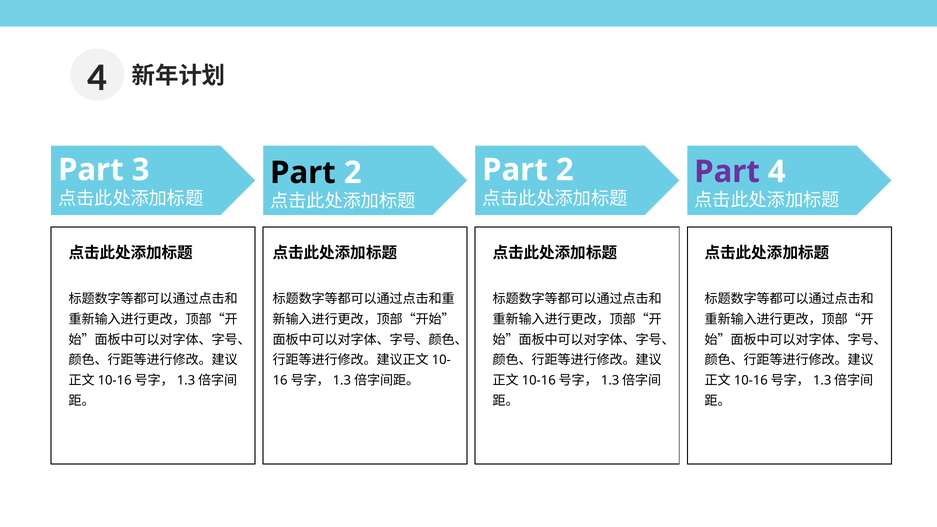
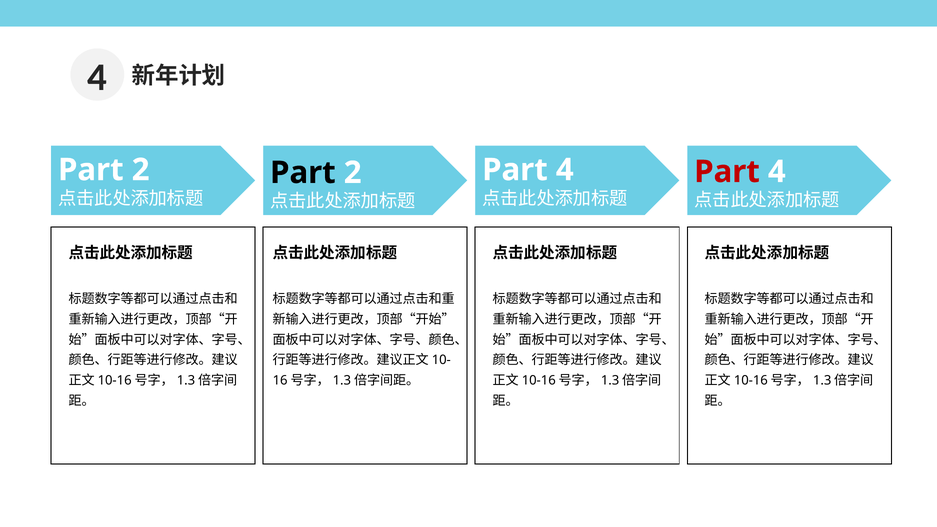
3: 3 -> 2 (141, 170)
2: 2 -> 4 (565, 170)
Part colour: purple -> red (727, 172)
